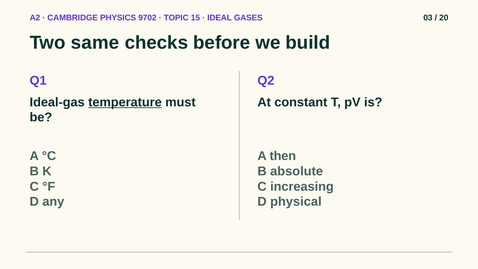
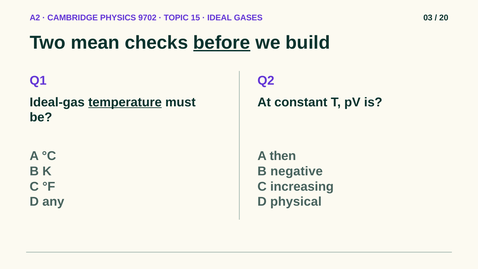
same: same -> mean (95, 43)
before underline: none -> present (222, 43)
absolute: absolute -> negative (297, 171)
